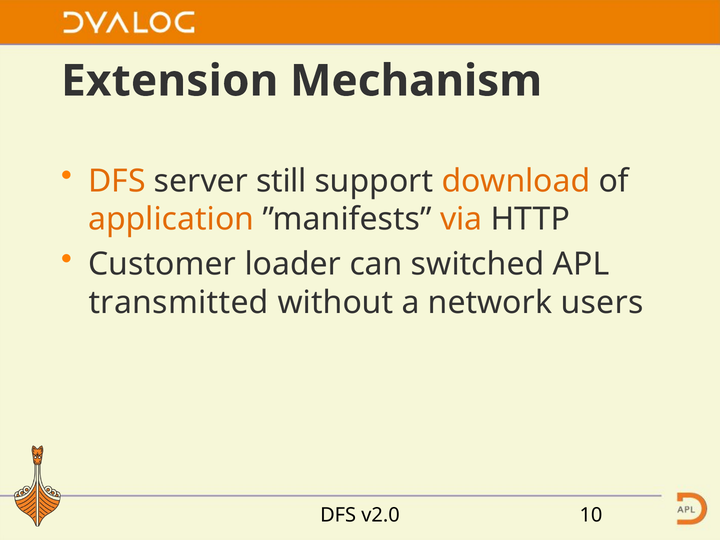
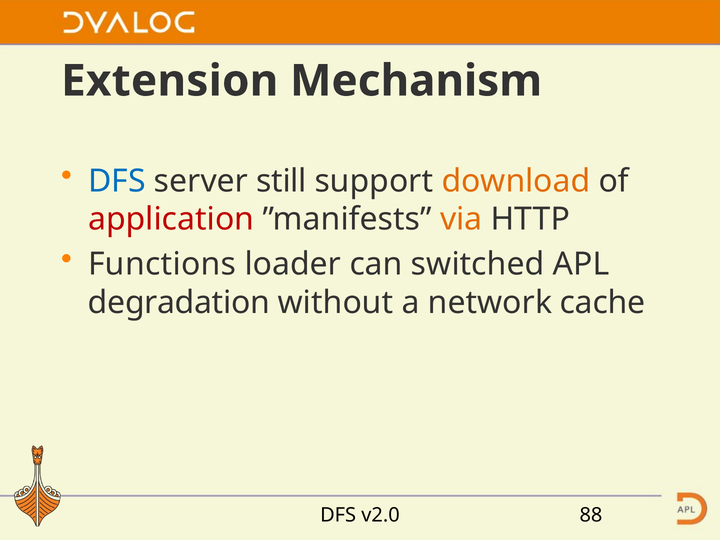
DFS colour: orange -> blue (117, 181)
application colour: orange -> red (171, 219)
Customer: Customer -> Functions (162, 264)
transmitted: transmitted -> degradation (179, 303)
users: users -> cache (602, 303)
10: 10 -> 88 (591, 515)
